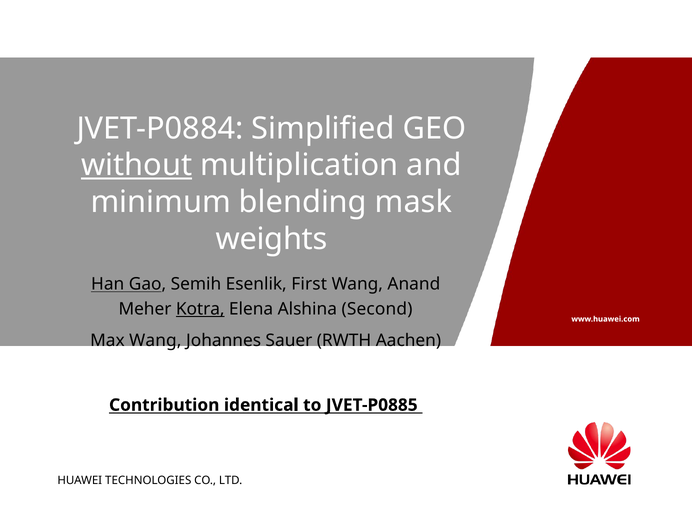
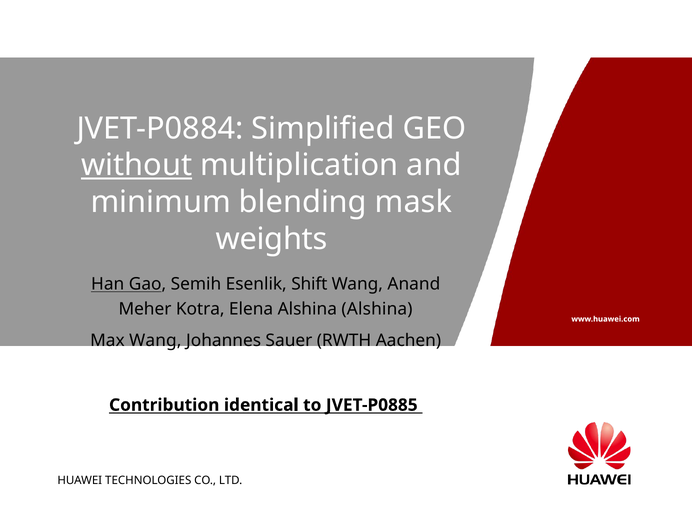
First: First -> Shift (309, 284)
Kotra underline: present -> none (200, 309)
Alshina Second: Second -> Alshina (377, 309)
